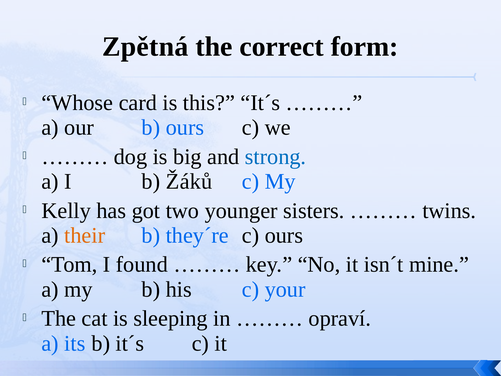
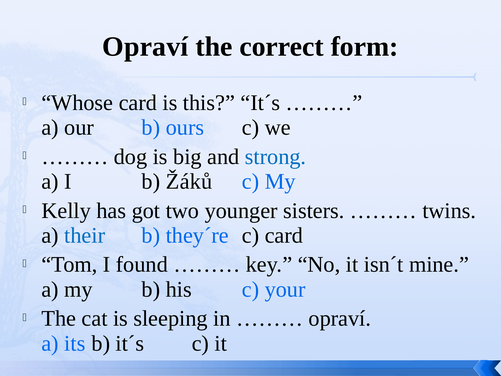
Zpětná: Zpětná -> Opraví (145, 47)
their colour: orange -> blue (85, 235)
c ours: ours -> card (284, 235)
